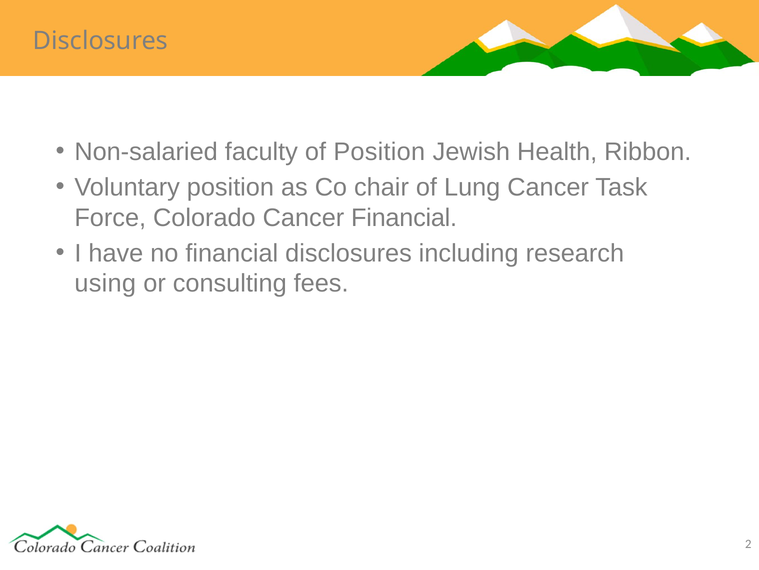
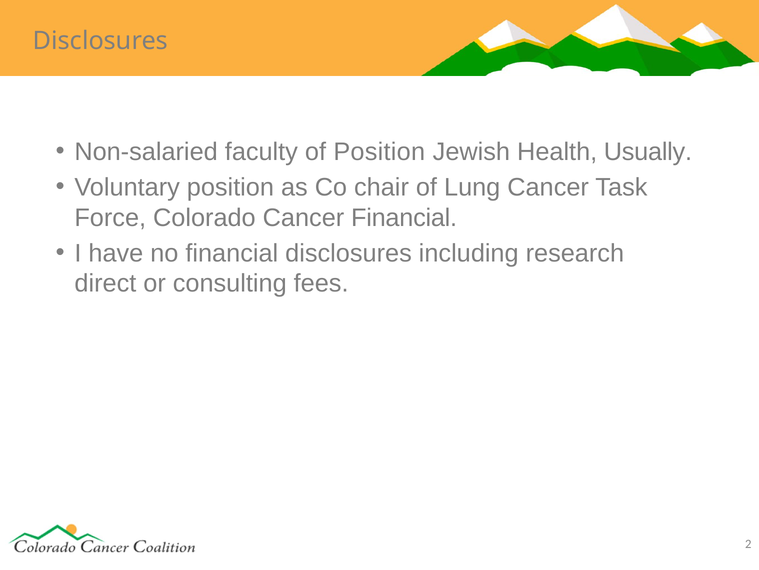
Ribbon: Ribbon -> Usually (648, 152)
using: using -> direct (105, 283)
